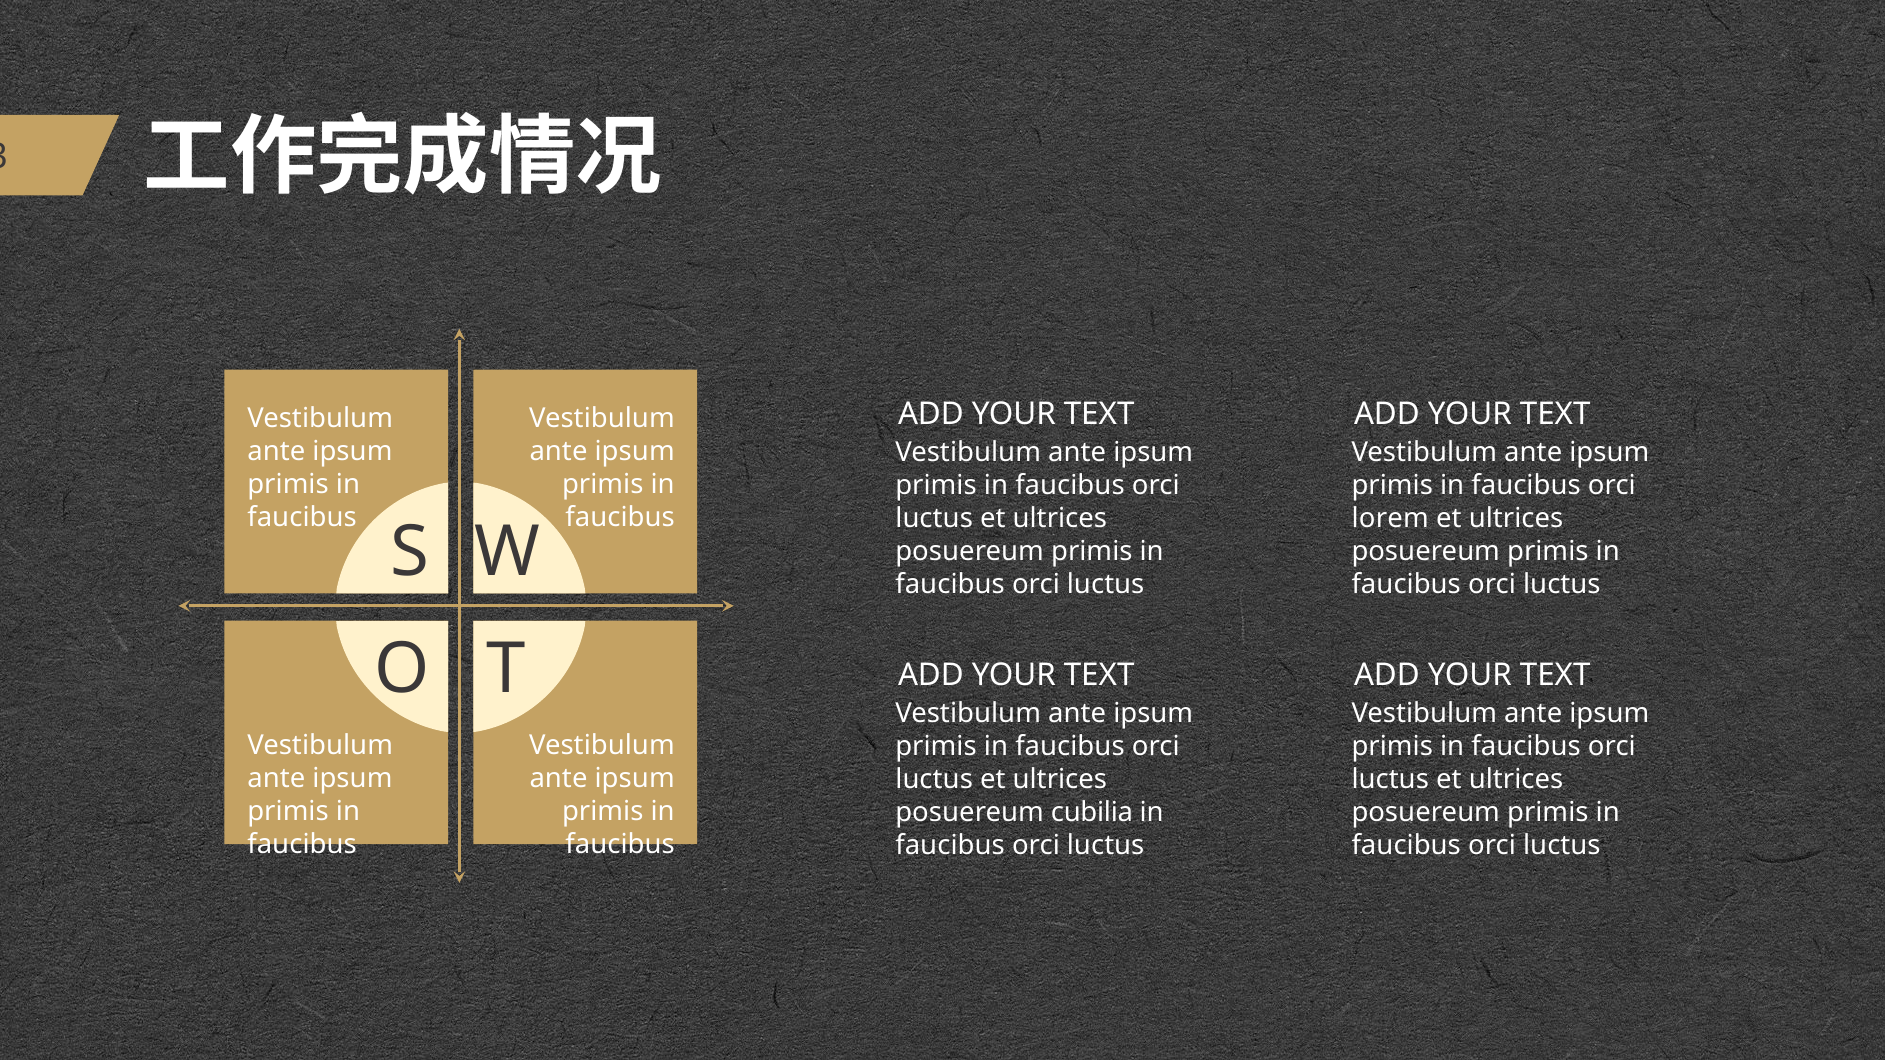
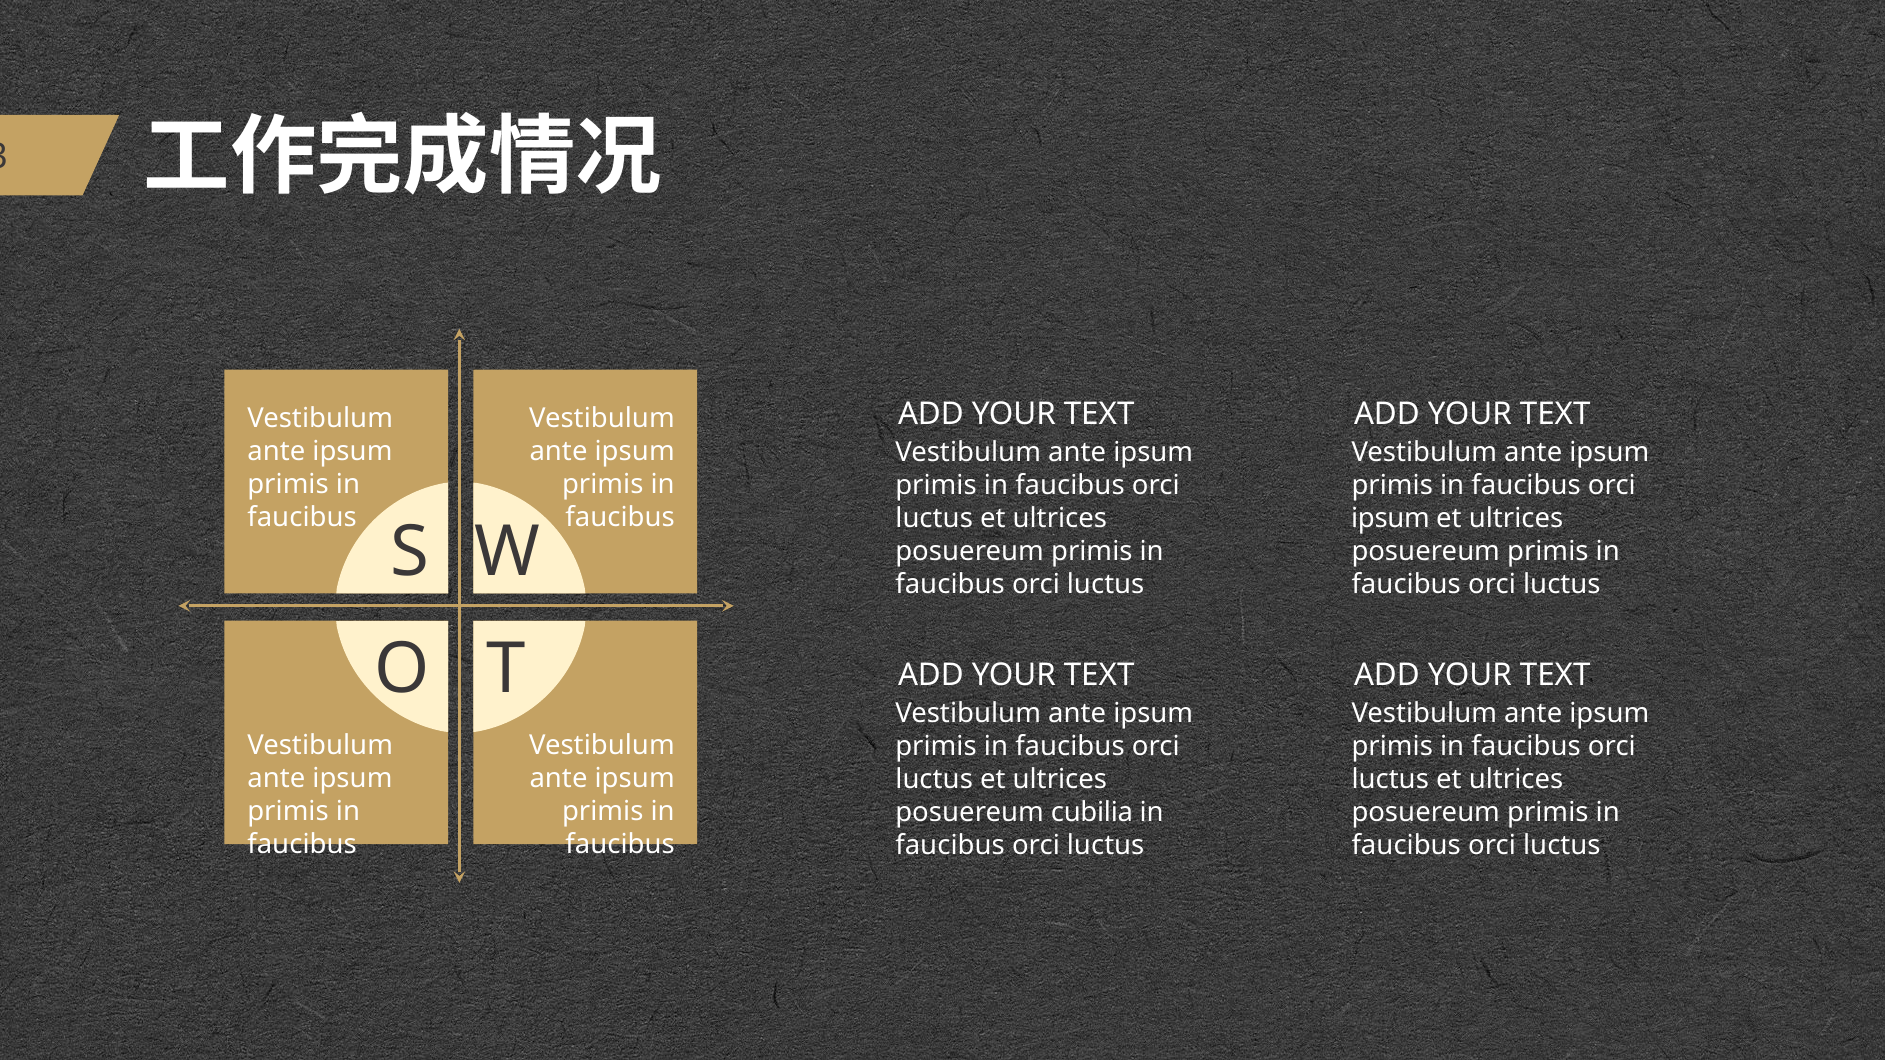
lorem: lorem -> ipsum (1390, 518)
